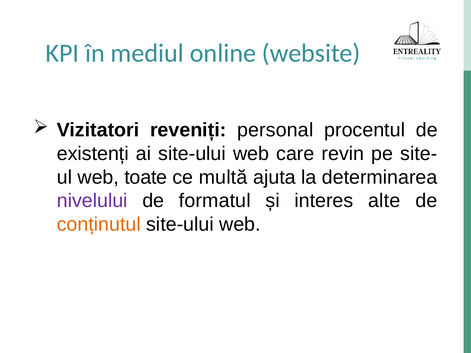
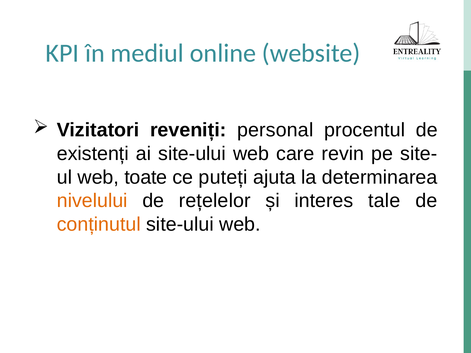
multă: multă -> puteți (223, 177)
nivelului colour: purple -> orange (92, 201)
formatul: formatul -> rețelelor (215, 201)
alte: alte -> tale (384, 201)
